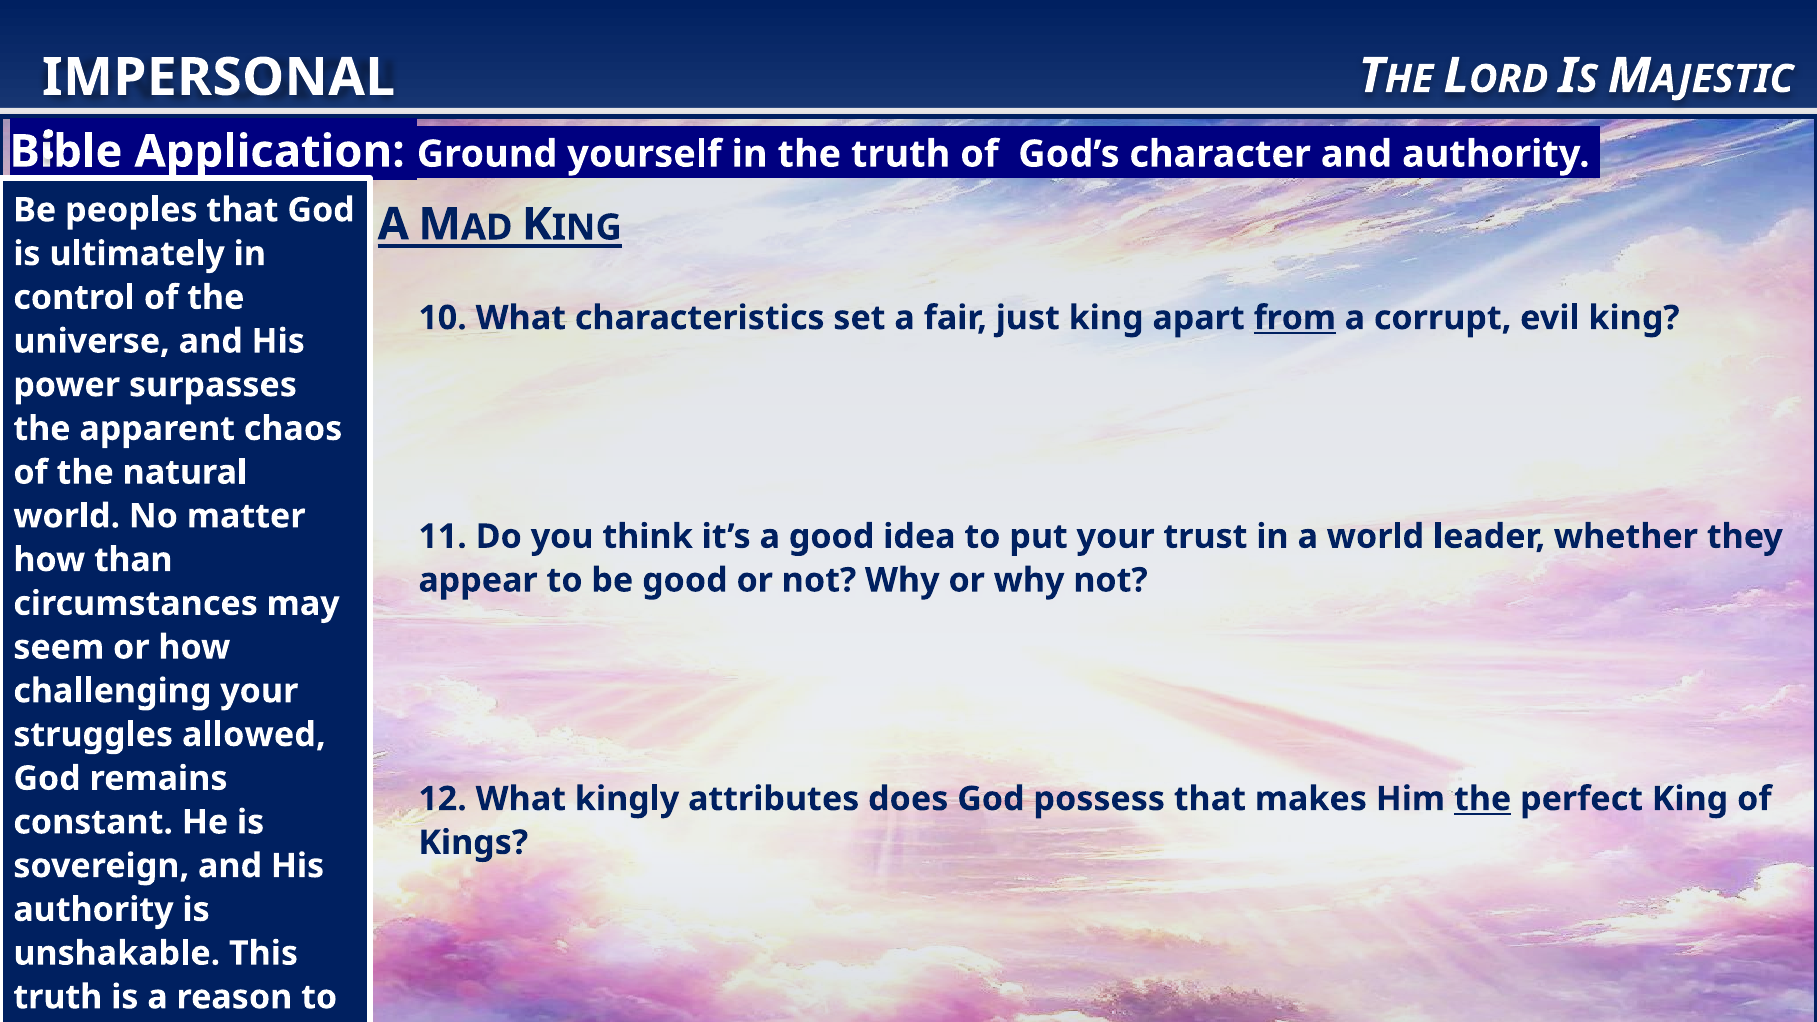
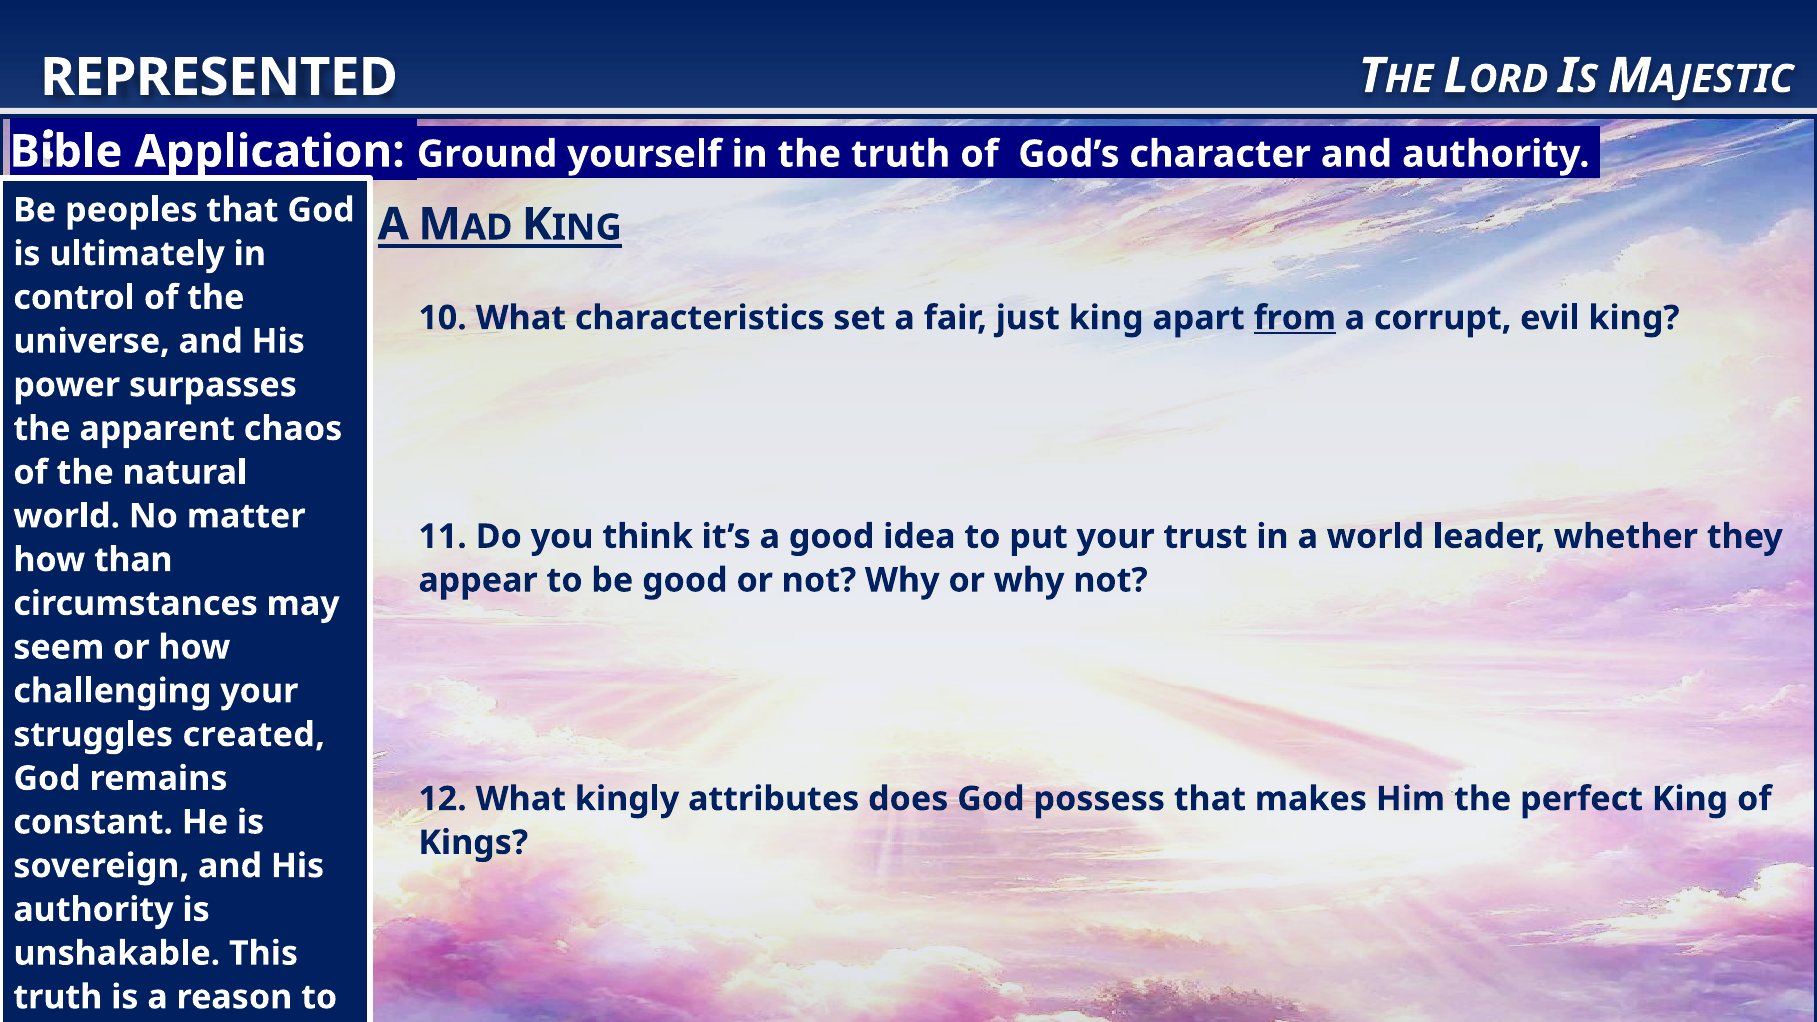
IMPERSONAL: IMPERSONAL -> REPRESENTED (219, 77)
allowed: allowed -> created (254, 735)
the underline: present -> none (1483, 799)
